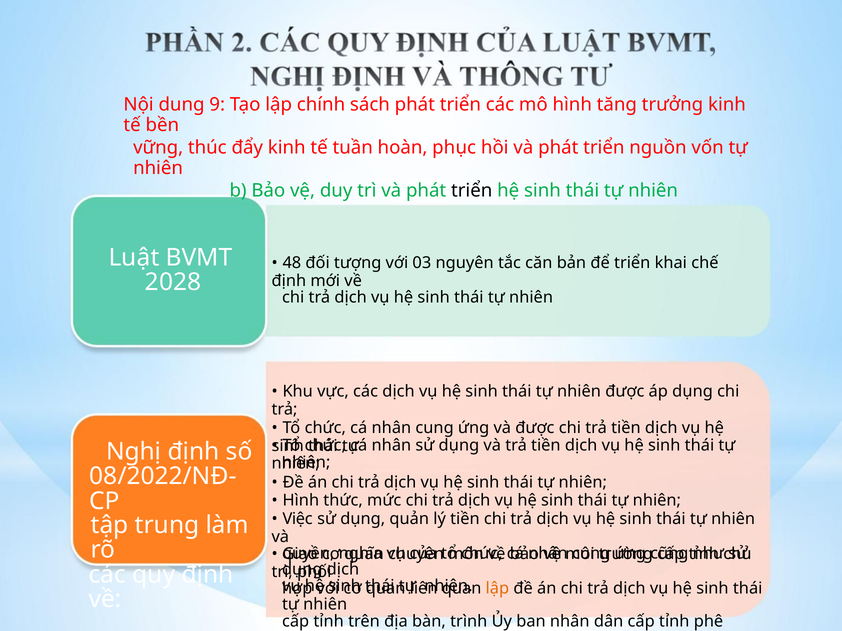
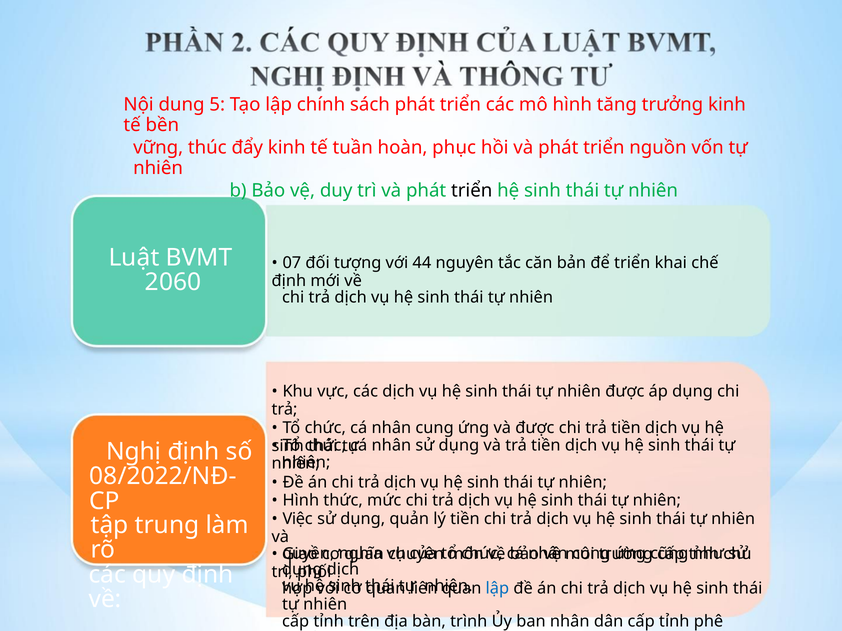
9: 9 -> 5 (217, 105)
48: 48 -> 07 (292, 263)
03: 03 -> 44 (422, 263)
2028: 2028 -> 2060 (173, 282)
lập colour: orange -> blue (497, 589)
